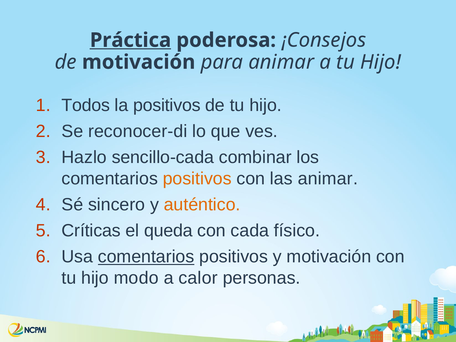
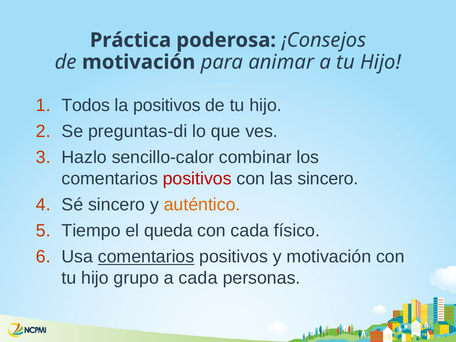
Práctica underline: present -> none (130, 40)
reconocer-di: reconocer-di -> preguntas-di (138, 131)
sencillo-cada: sencillo-cada -> sencillo-calor (163, 157)
positivos colour: orange -> red (197, 179)
las animar: animar -> sincero (328, 179)
Críticas: Críticas -> Tiempo (91, 231)
modo: modo -> grupo (136, 278)
a calor: calor -> cada (198, 278)
